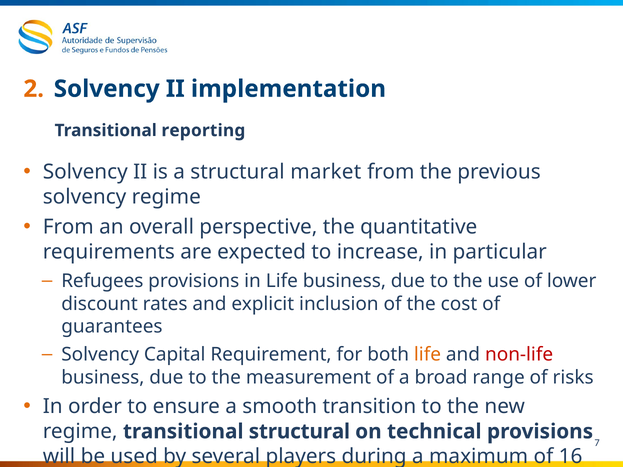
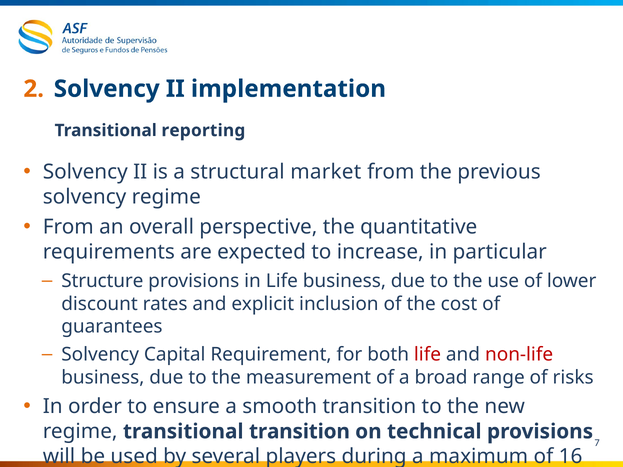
Refugees: Refugees -> Structure (102, 281)
life colour: orange -> red (428, 355)
transitional structural: structural -> transition (299, 432)
